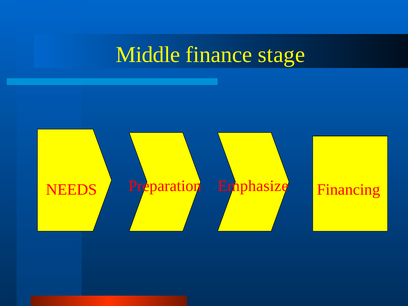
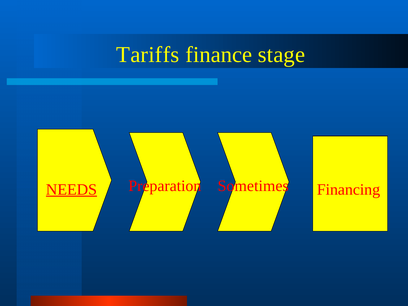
Middle: Middle -> Tariffs (148, 55)
NEEDS underline: none -> present (71, 189)
Emphasize: Emphasize -> Sometimes (253, 186)
